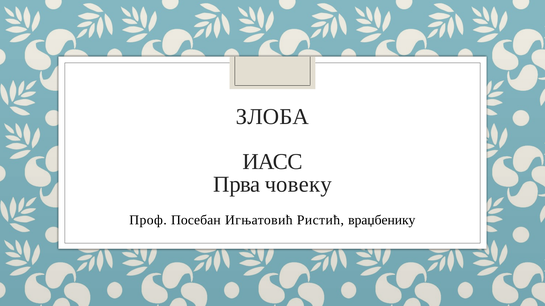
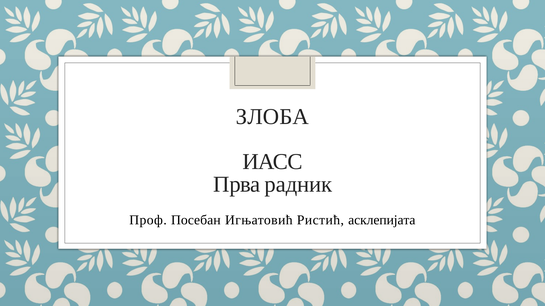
човеку: човеку -> радник (298, 185)
враџбенику: враџбенику -> асклепијата (382, 220)
